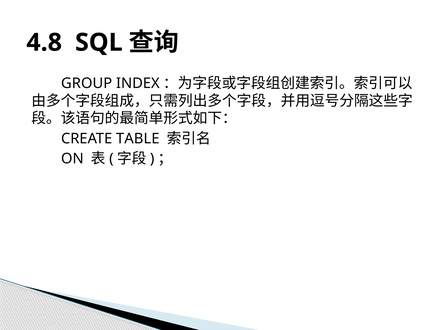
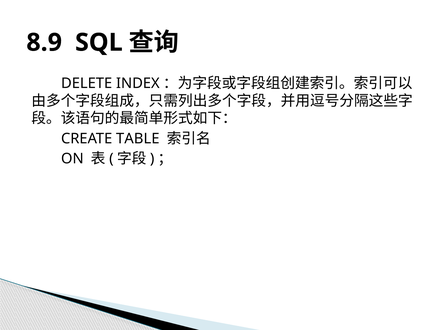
4.8: 4.8 -> 8.9 (44, 42)
GROUP: GROUP -> DELETE (87, 83)
